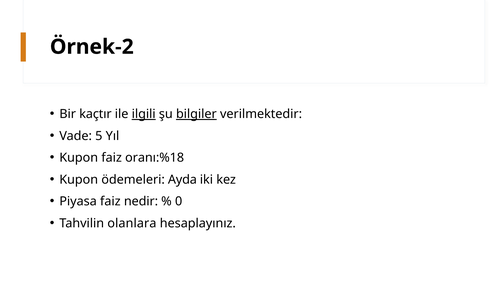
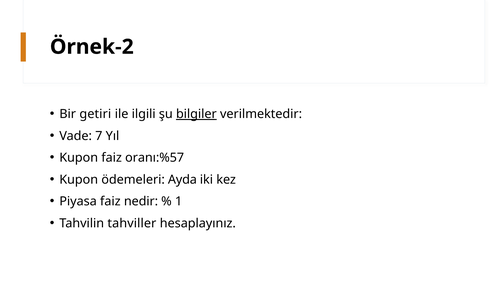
kaçtır: kaçtır -> getiri (95, 114)
ilgili underline: present -> none (144, 114)
5: 5 -> 7 (99, 136)
oranı:%18: oranı:%18 -> oranı:%57 (155, 158)
0: 0 -> 1 (179, 202)
olanlara: olanlara -> tahviller (132, 224)
